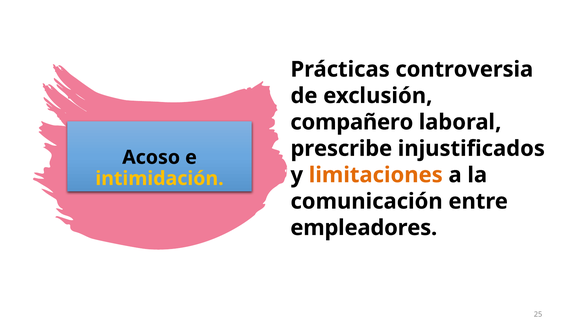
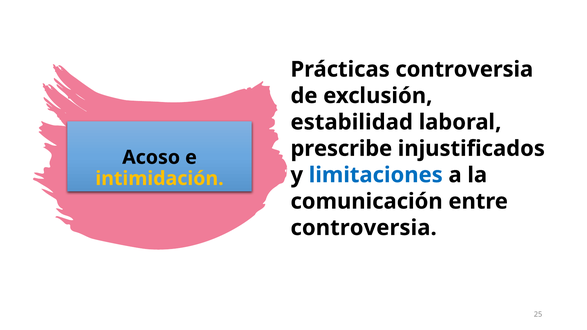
compañero: compañero -> estabilidad (352, 122)
limitaciones colour: orange -> blue (376, 175)
empleadores: empleadores -> controversia (364, 228)
